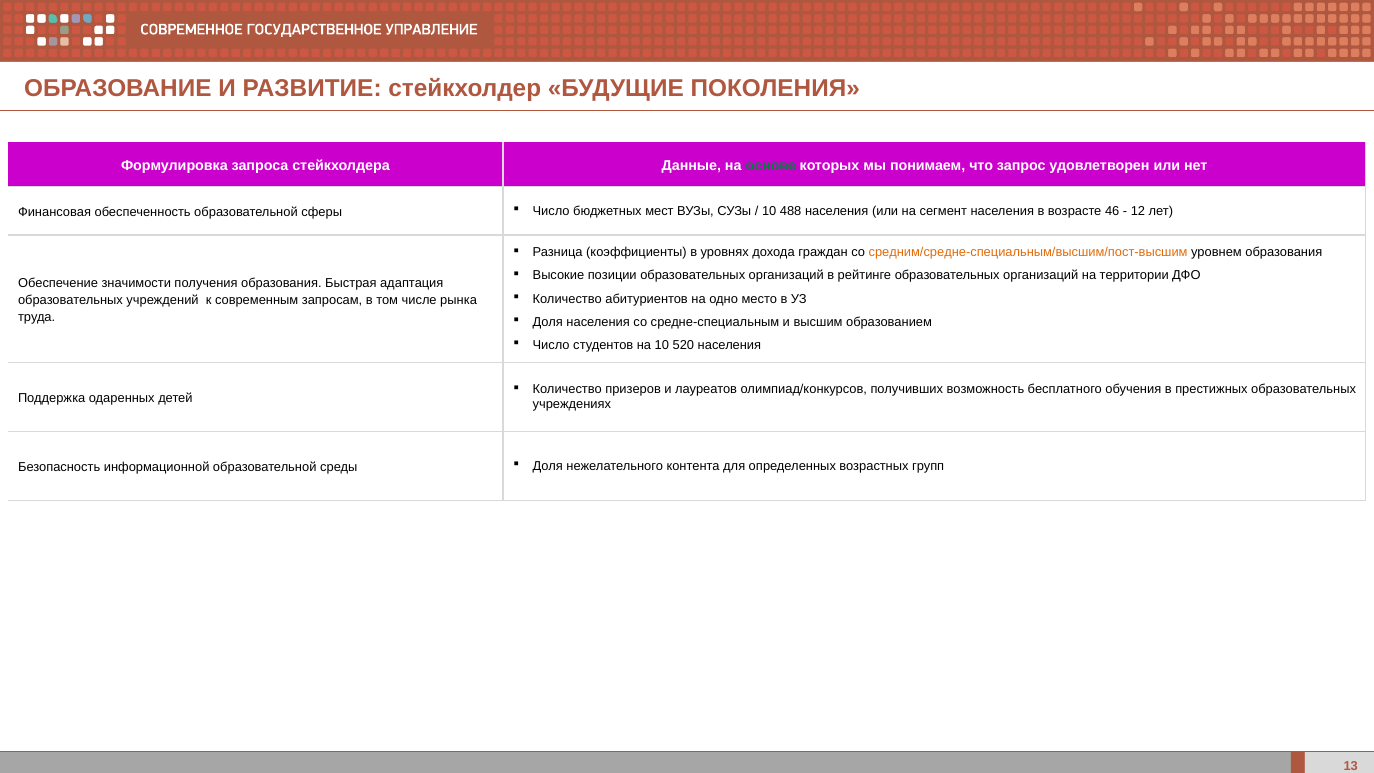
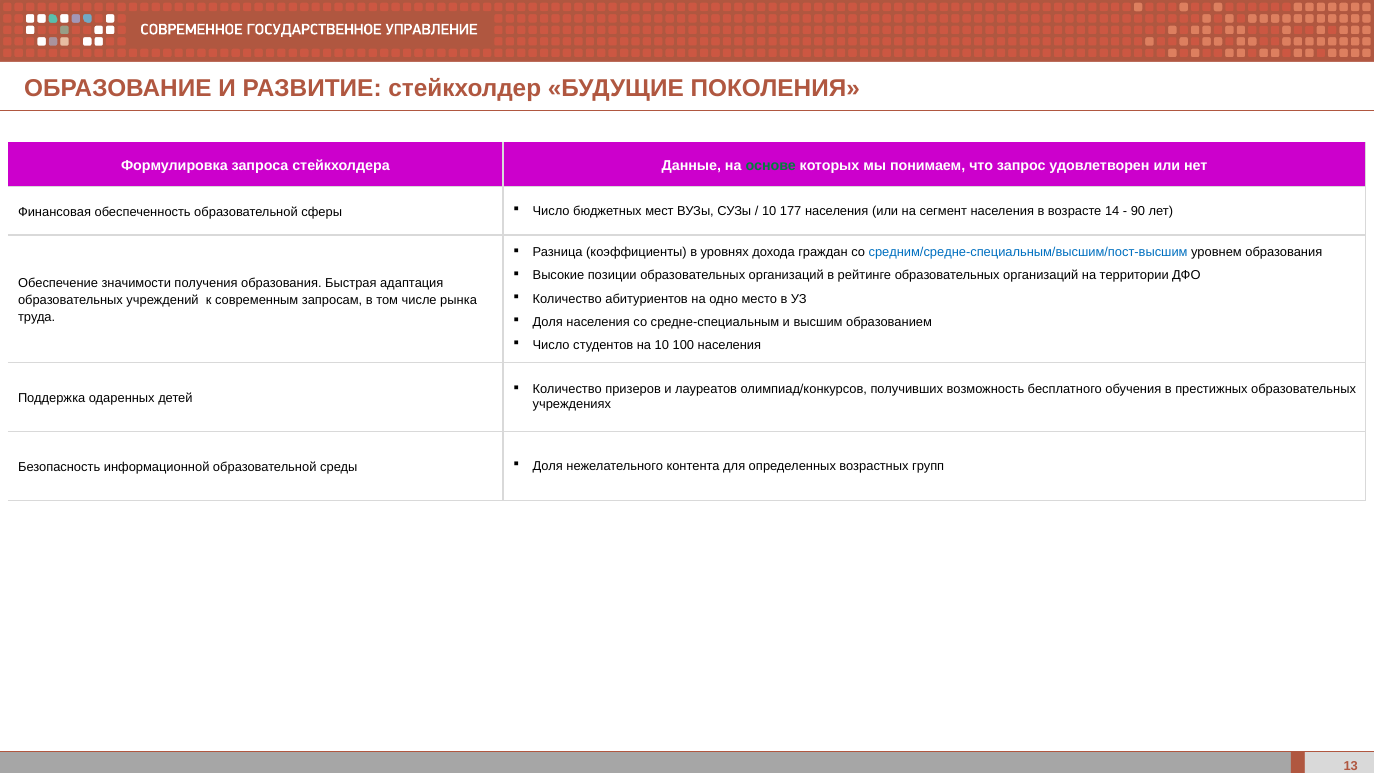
488: 488 -> 177 (791, 211)
46: 46 -> 14 (1112, 211)
12: 12 -> 90 (1138, 211)
средним/средне-специальным/высшим/пост-высшим colour: orange -> blue (1028, 253)
520: 520 -> 100 (683, 345)
